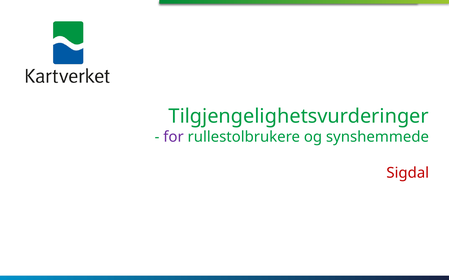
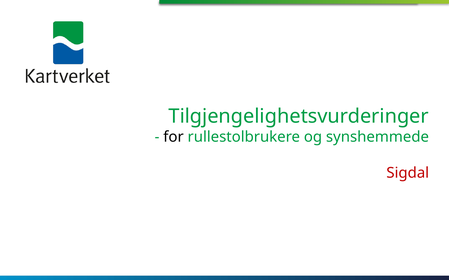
for colour: purple -> black (174, 137)
